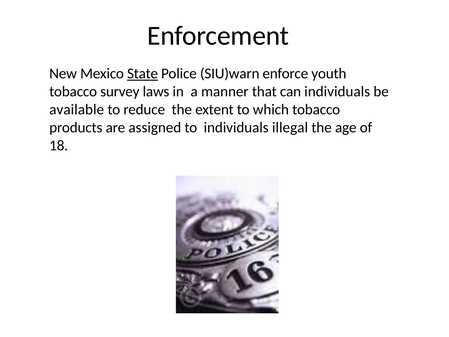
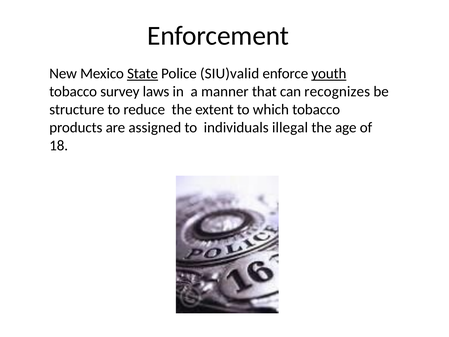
SIU)warn: SIU)warn -> SIU)valid (230, 74)
youth underline: none -> present (329, 74)
can individuals: individuals -> recognizes (337, 92)
available: available -> structure (77, 110)
